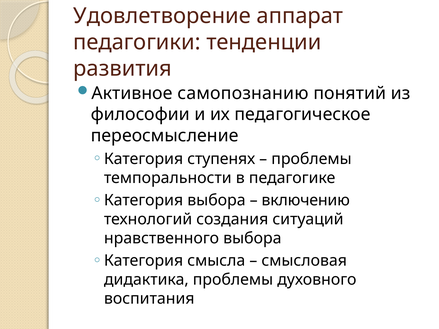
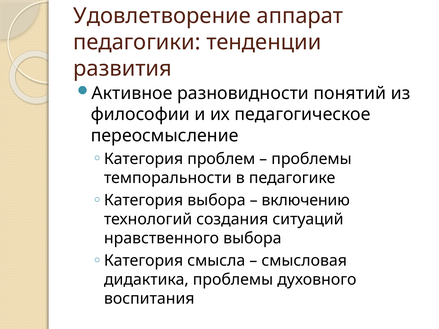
самопознанию: самопознанию -> разновидности (243, 93)
ступенях: ступенях -> проблем (221, 159)
